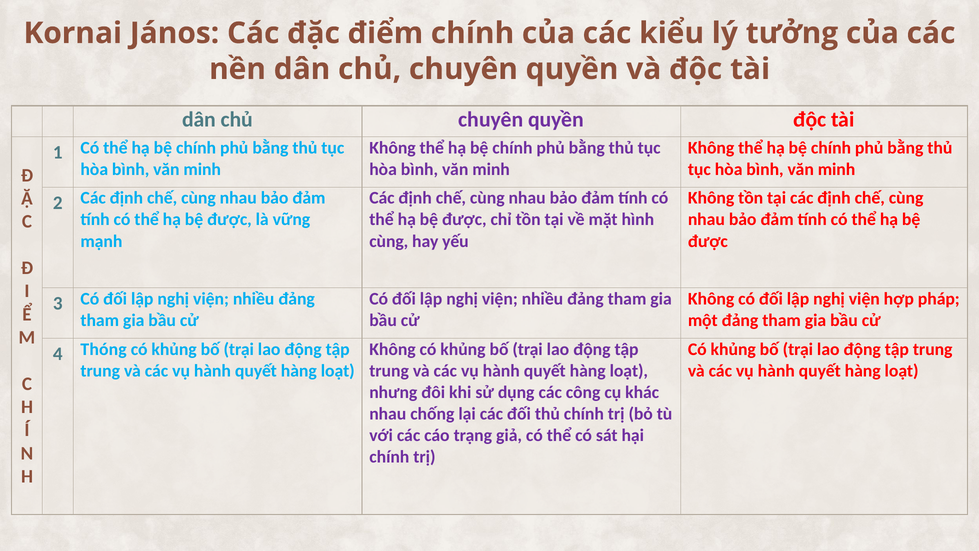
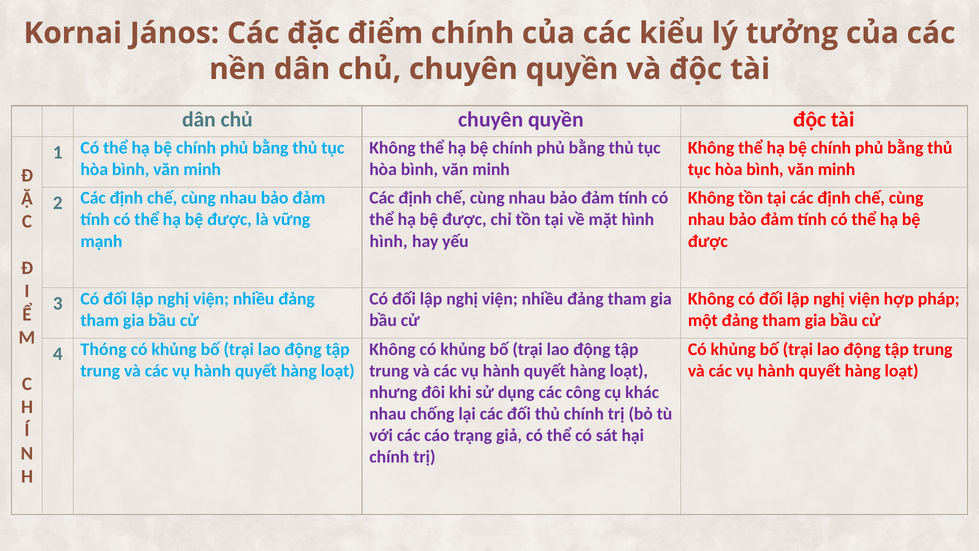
cùng: cùng -> hình (389, 241)
